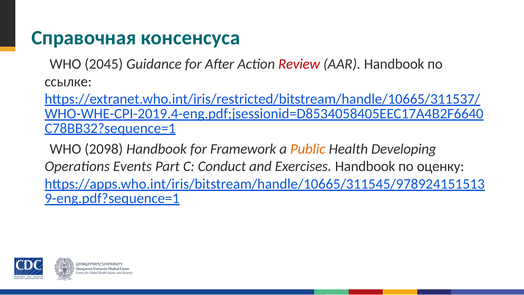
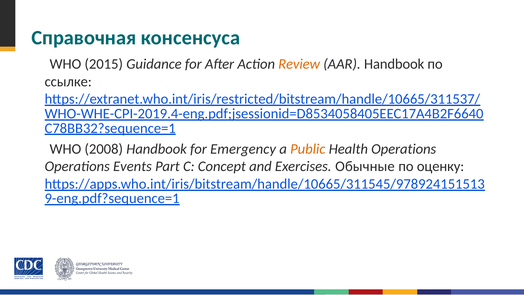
2045: 2045 -> 2015 (104, 64)
Review colour: red -> orange (299, 64)
2098: 2098 -> 2008 (104, 149)
Framework: Framework -> Emergency (243, 149)
Health Developing: Developing -> Operations (404, 149)
Conduct: Conduct -> Concept (222, 166)
Exercises Handbook: Handbook -> Обычные (365, 166)
